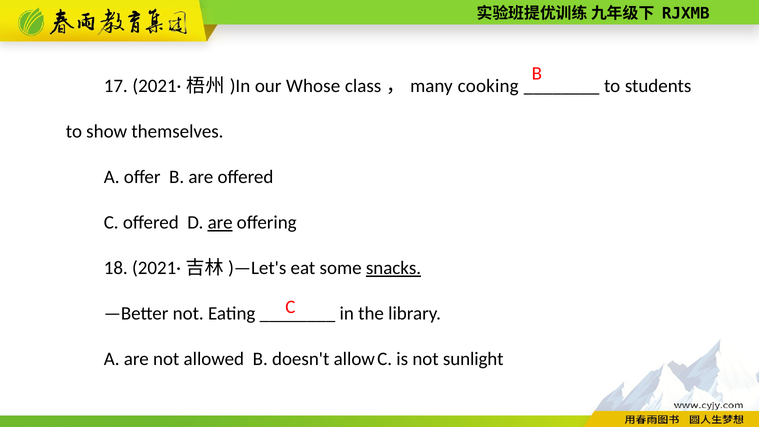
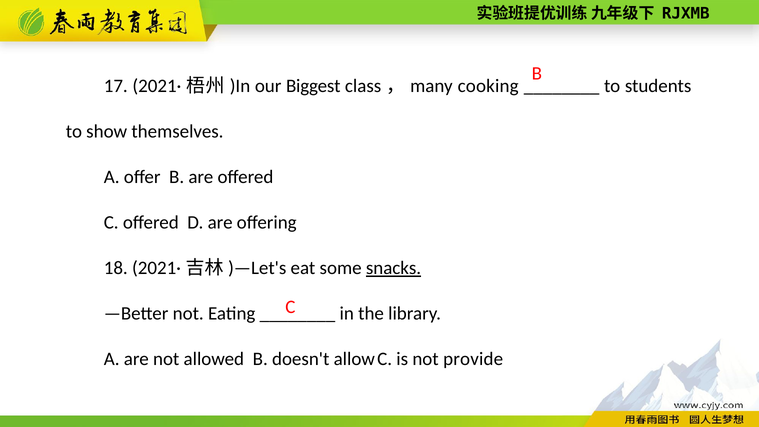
Whose: Whose -> Biggest (313, 86)
are underline: present -> none (220, 223)
sunlight: sunlight -> provide (473, 359)
